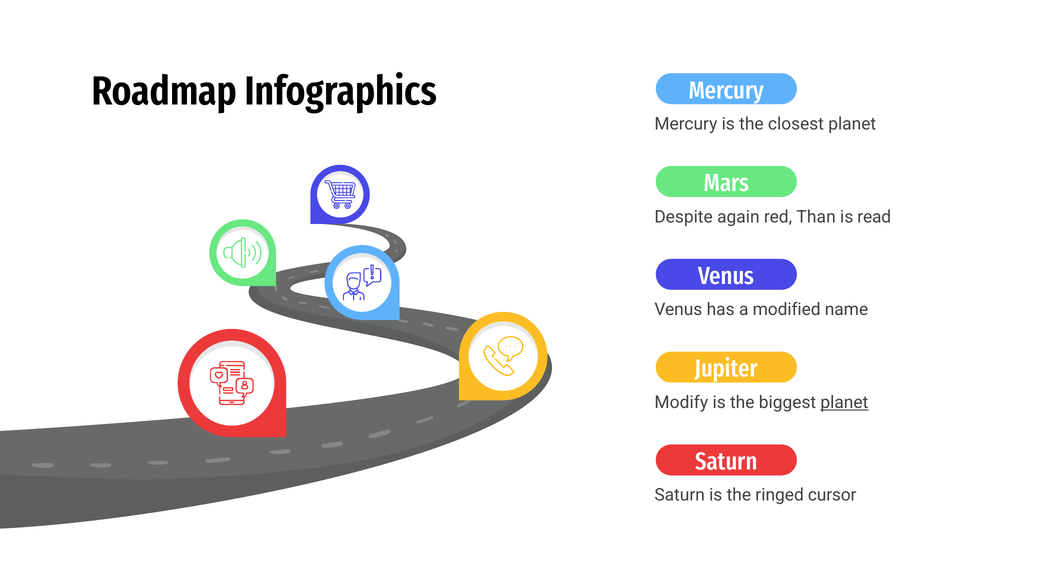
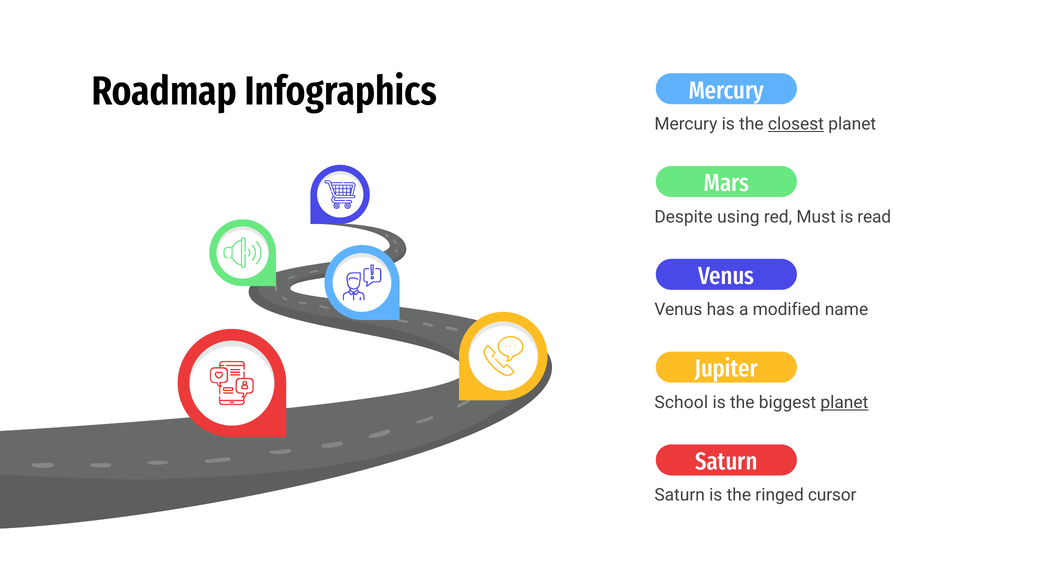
closest underline: none -> present (796, 124)
again: again -> using (738, 217)
Than: Than -> Must (816, 217)
Modify: Modify -> School (681, 403)
